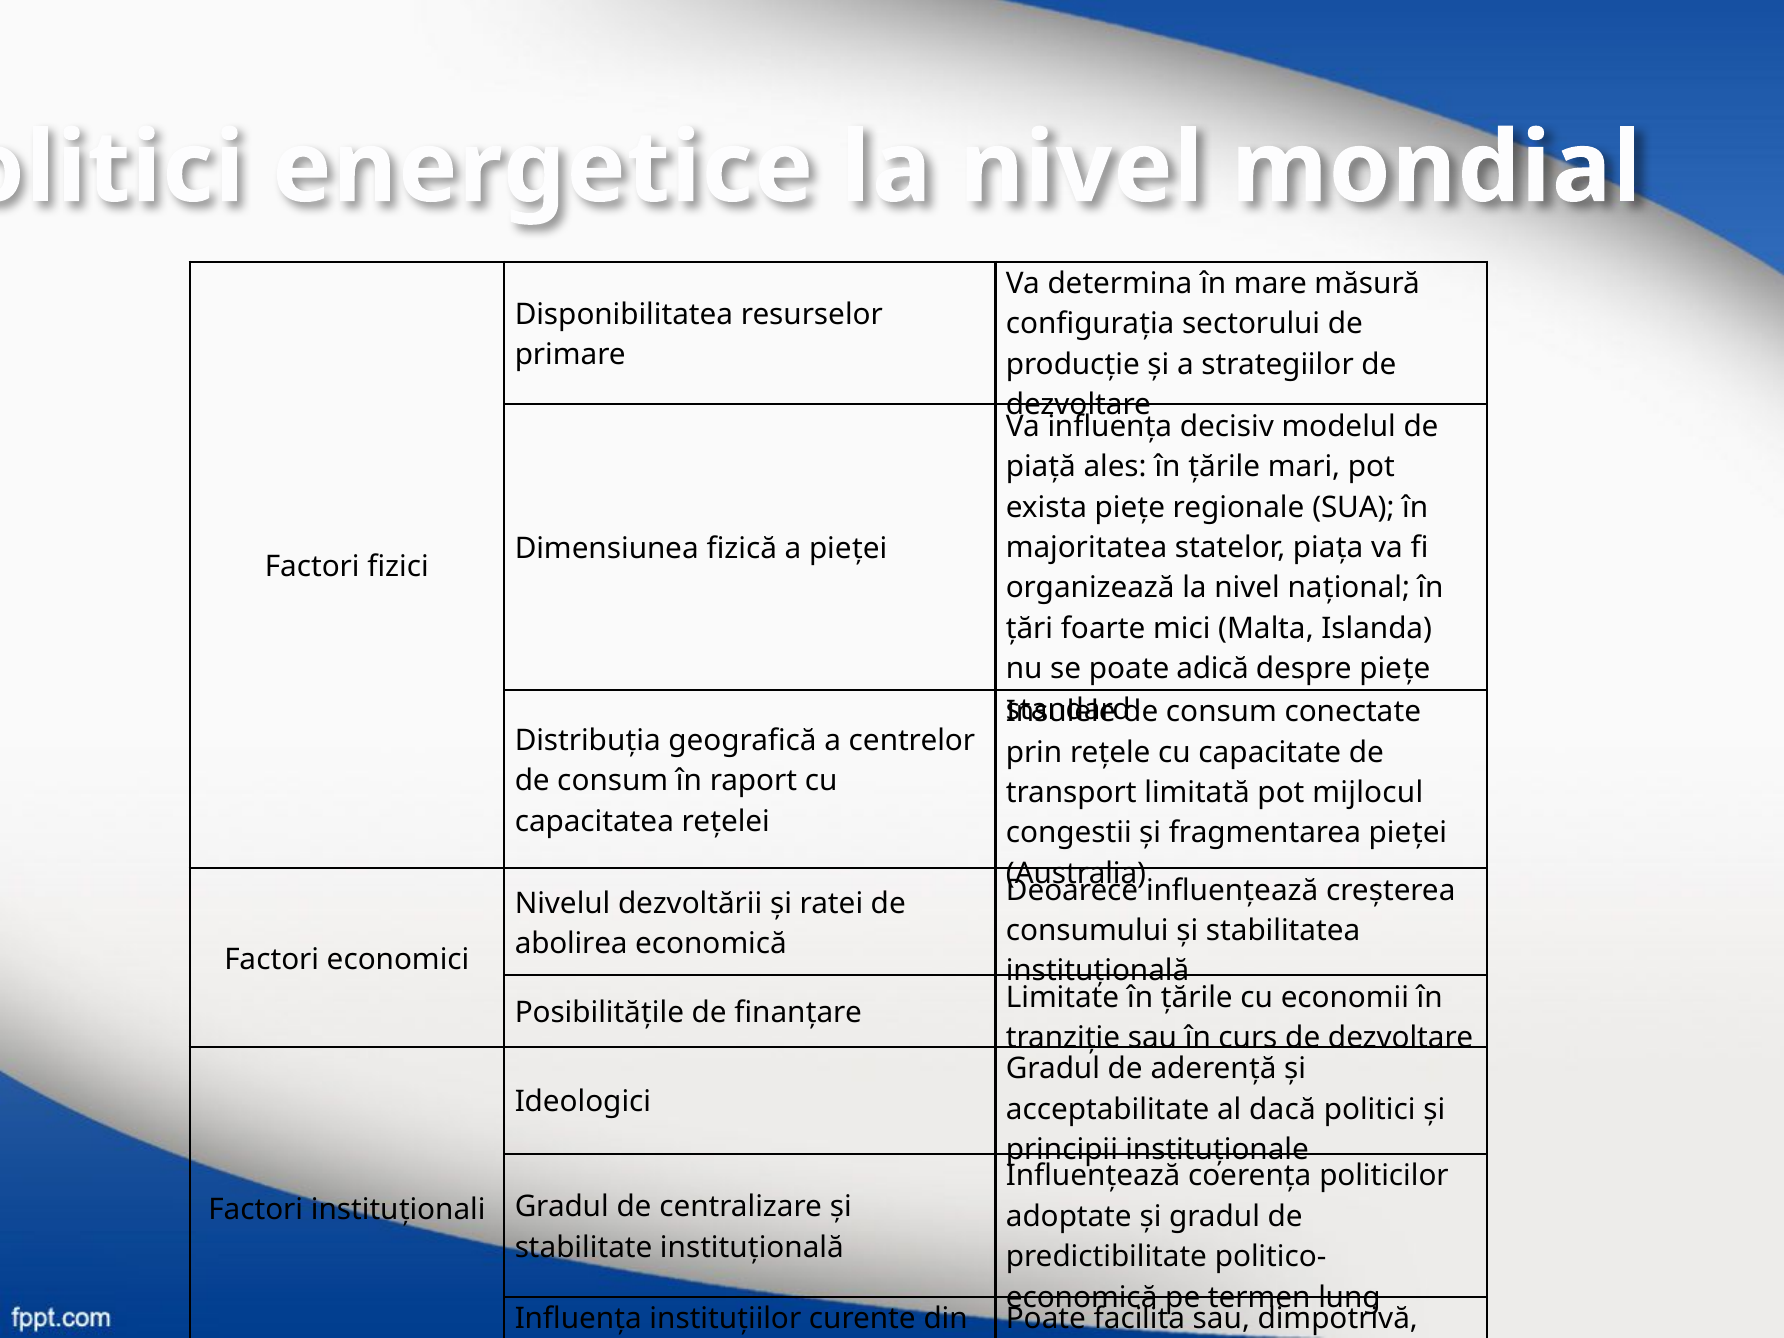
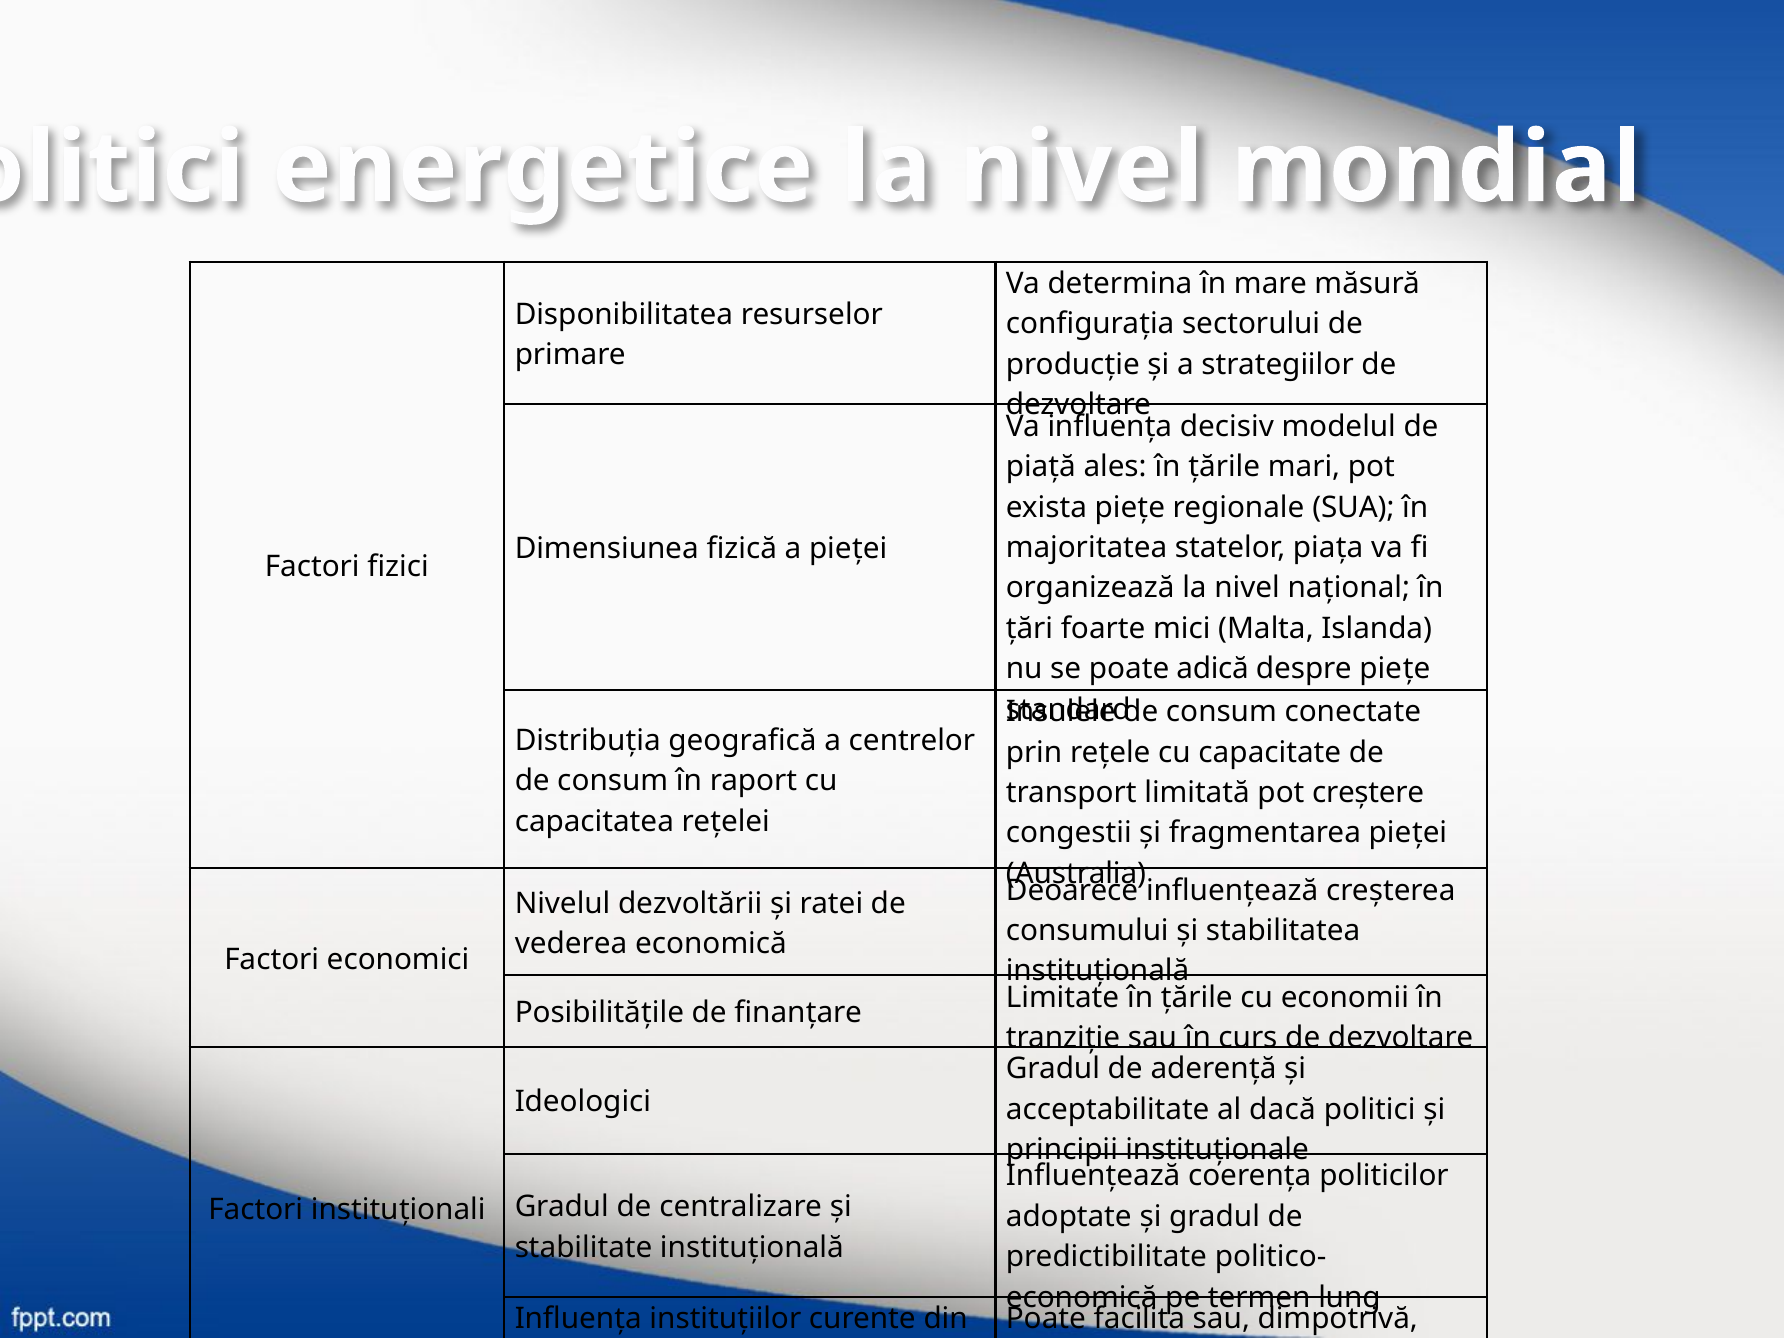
mijlocul: mijlocul -> creştere (1368, 793)
abolirea: abolirea -> vederea (571, 944)
